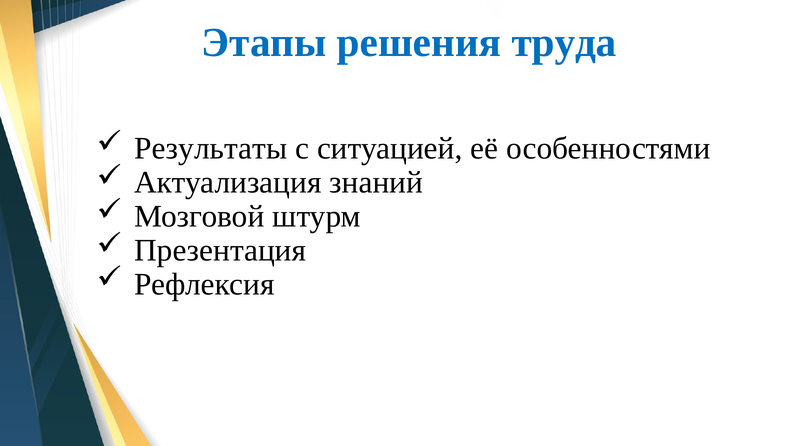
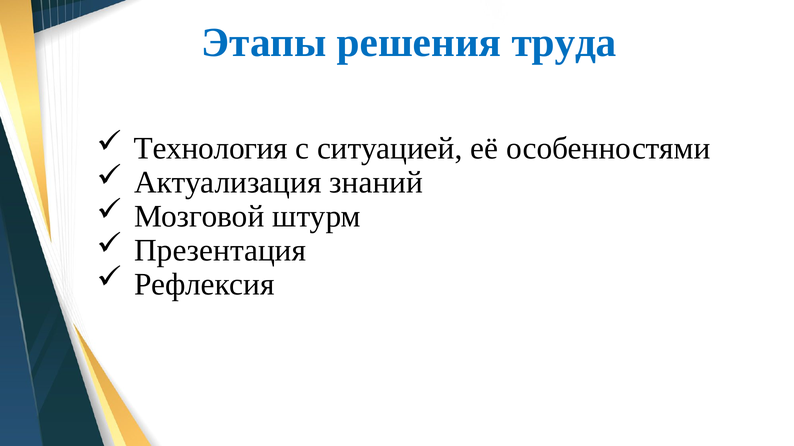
Результаты: Результаты -> Технология (211, 149)
